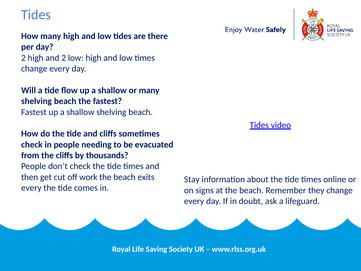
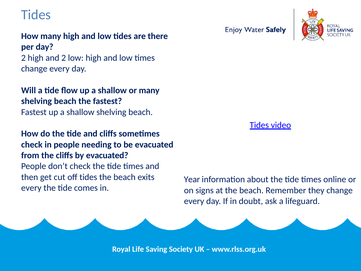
by thousands: thousands -> evacuated (107, 155)
off work: work -> tides (88, 177)
Stay: Stay -> Year (192, 179)
